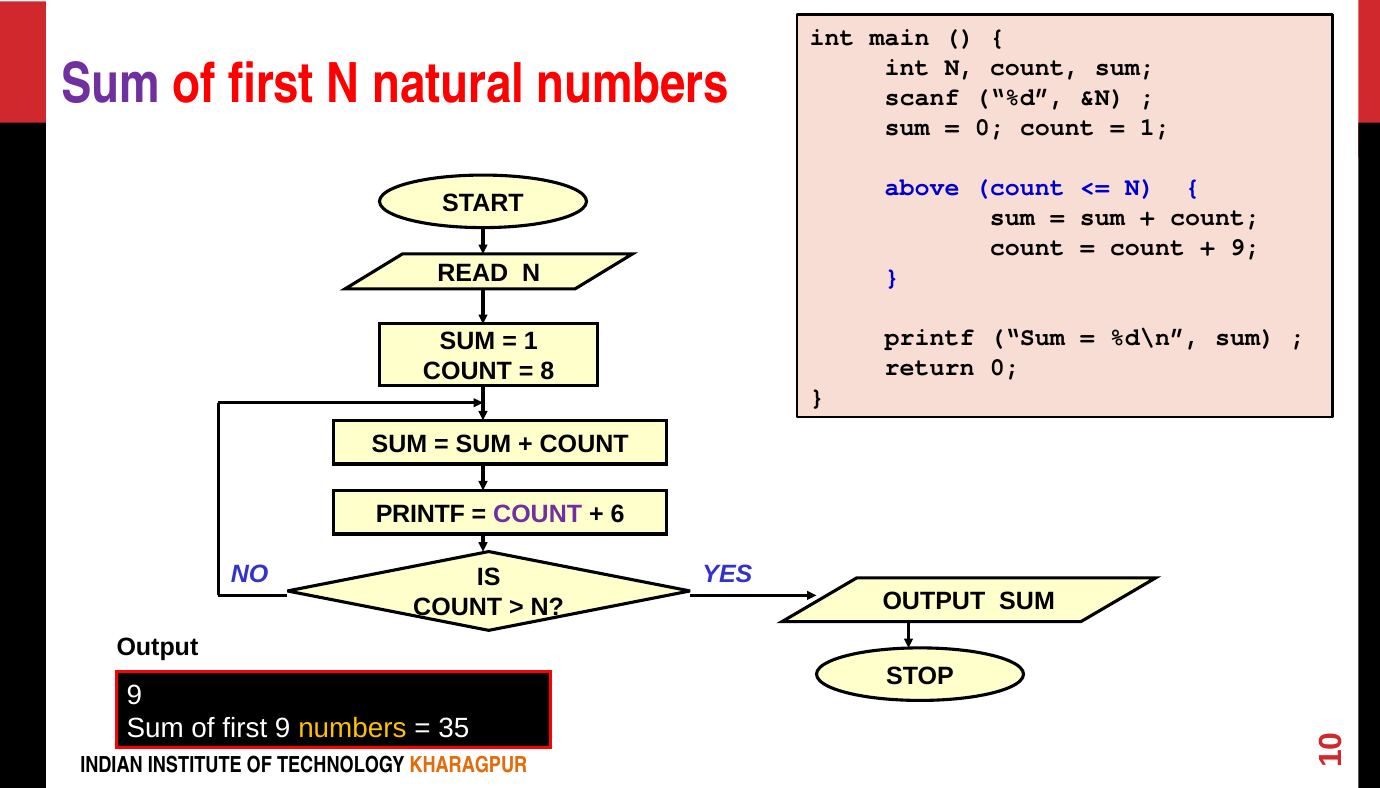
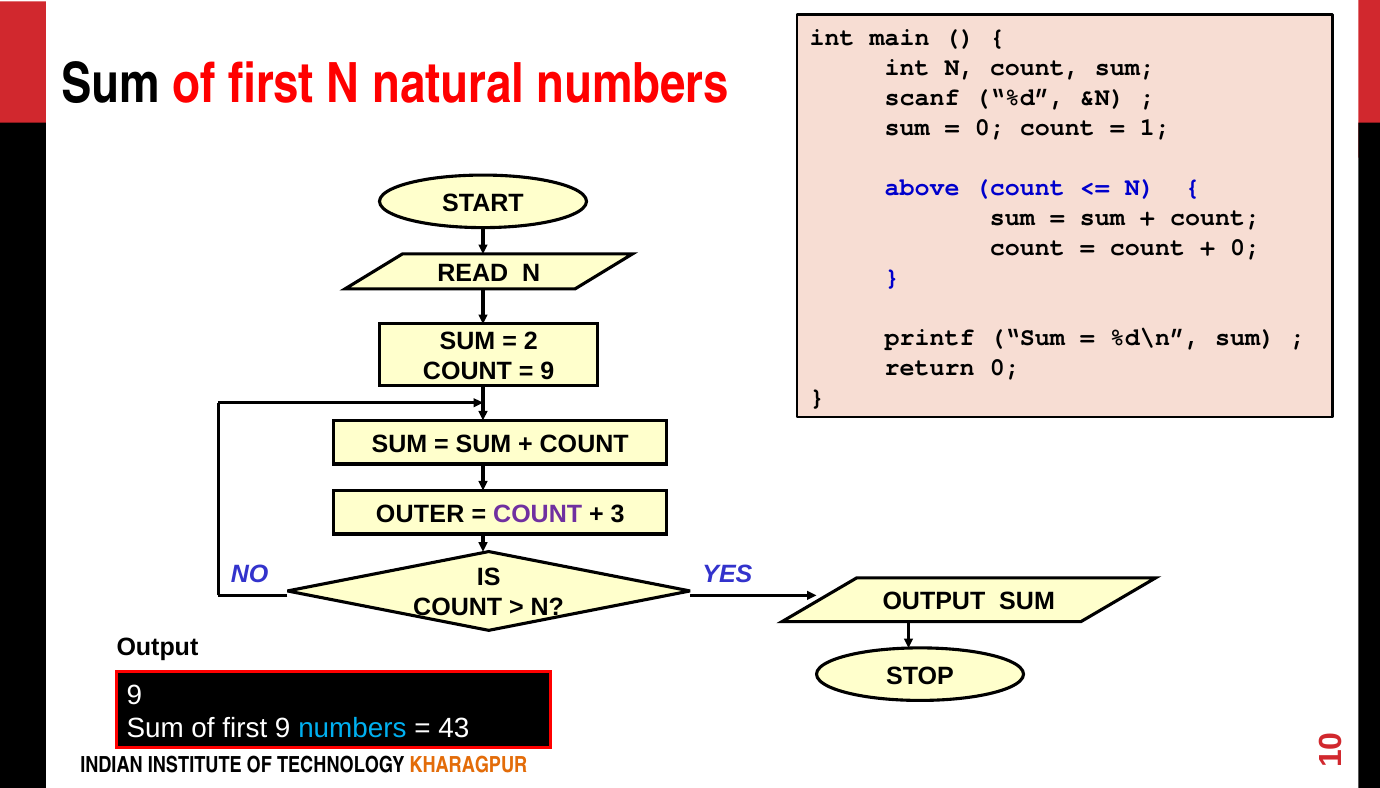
Sum colour: purple -> black (111, 84)
9: 9 -> 0 (1245, 248)
1: 1 -> 2 (531, 342)
8: 8 -> 9 (547, 372)
PRINTF: PRINTF -> OUTER (420, 514)
6: 6 -> 3 (618, 514)
numbers colour: yellow -> light blue (352, 729)
35: 35 -> 43 (454, 729)
